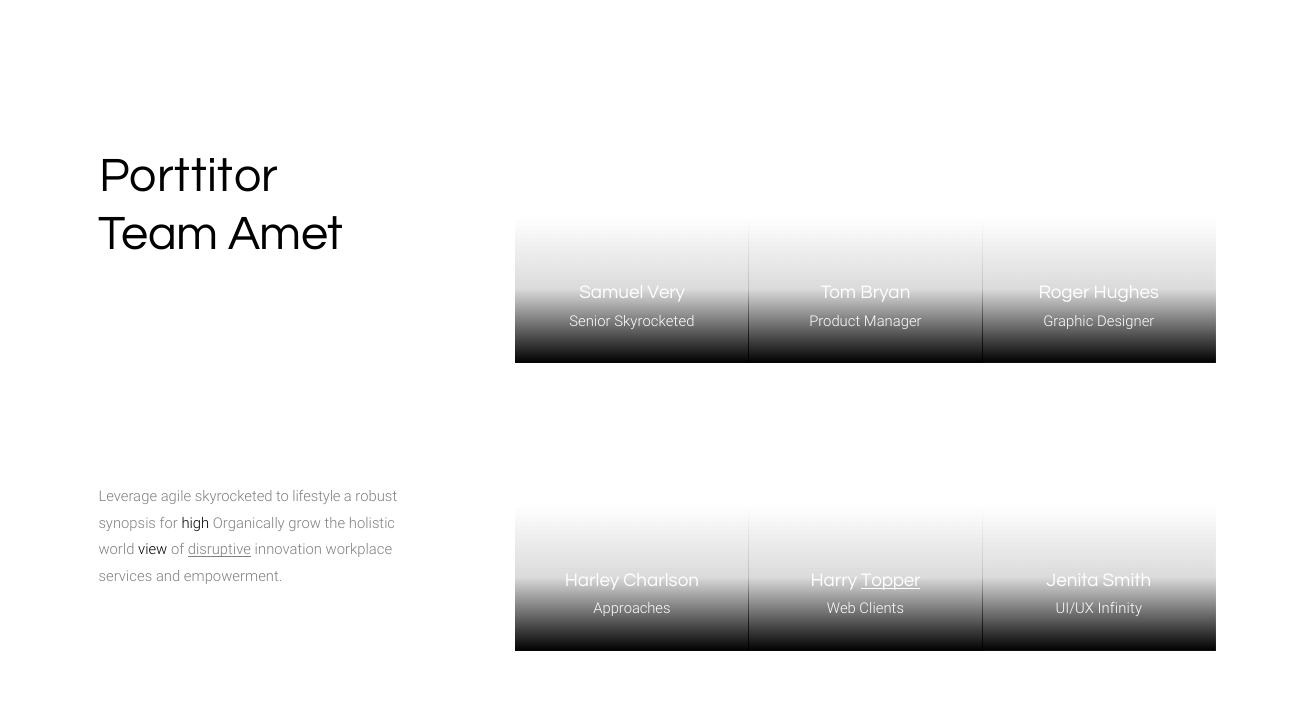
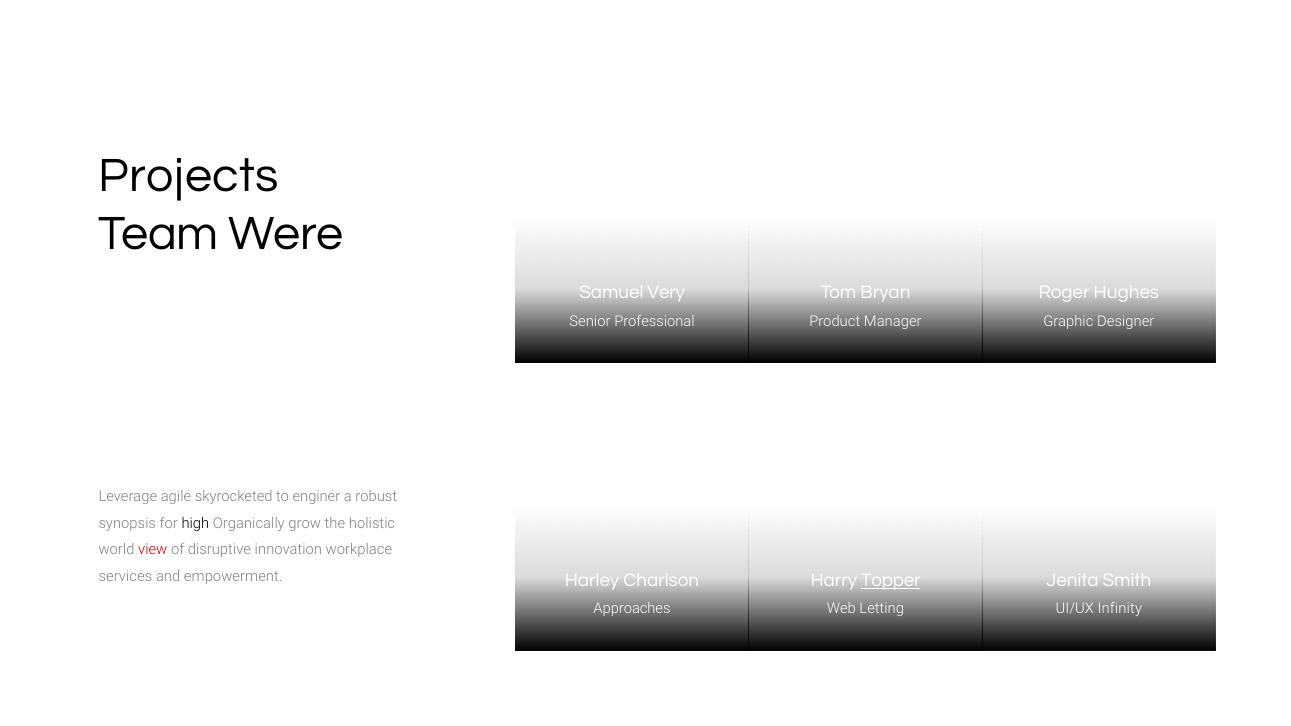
Porttitor: Porttitor -> Projects (189, 176)
Amet: Amet -> Were (286, 234)
Senior Skyrocketed: Skyrocketed -> Professional (654, 321)
lifestyle: lifestyle -> enginer (316, 497)
view colour: black -> red (153, 550)
disruptive underline: present -> none (219, 550)
Clients: Clients -> Letting (882, 609)
